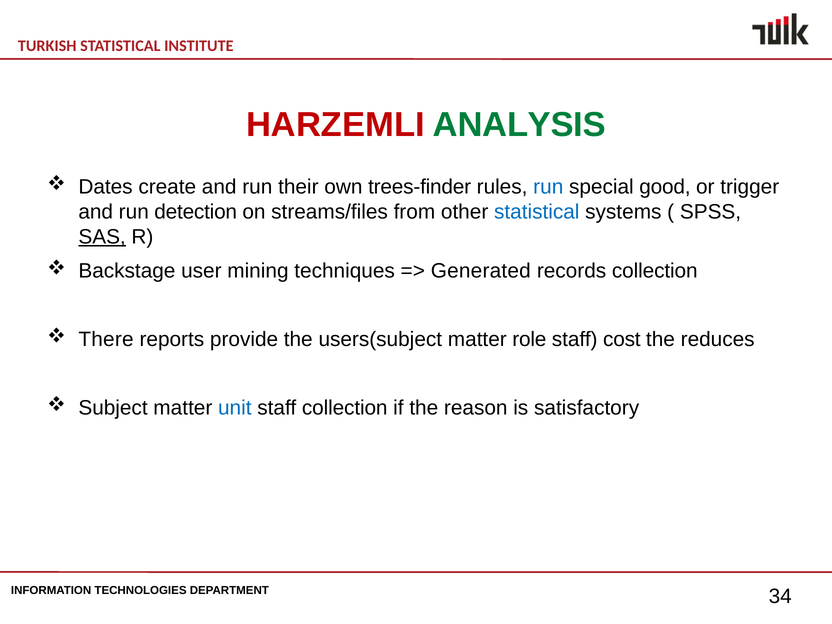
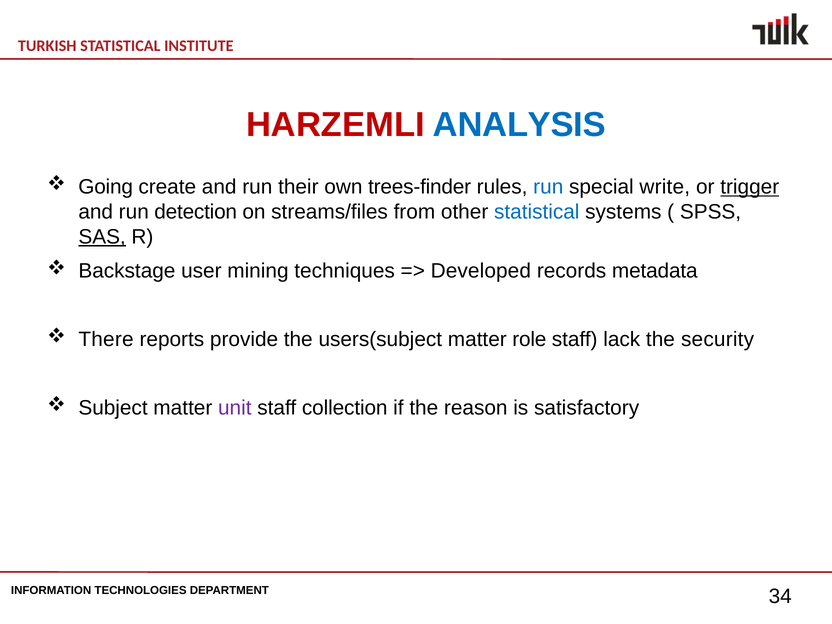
ANALYSIS colour: green -> blue (519, 125)
Dates: Dates -> Going (106, 187)
good: good -> write (665, 187)
trigger underline: none -> present (750, 187)
Generated: Generated -> Developed (481, 271)
records collection: collection -> metadata (655, 271)
cost: cost -> lack (622, 339)
reduces: reduces -> security (718, 339)
unit colour: blue -> purple (235, 408)
